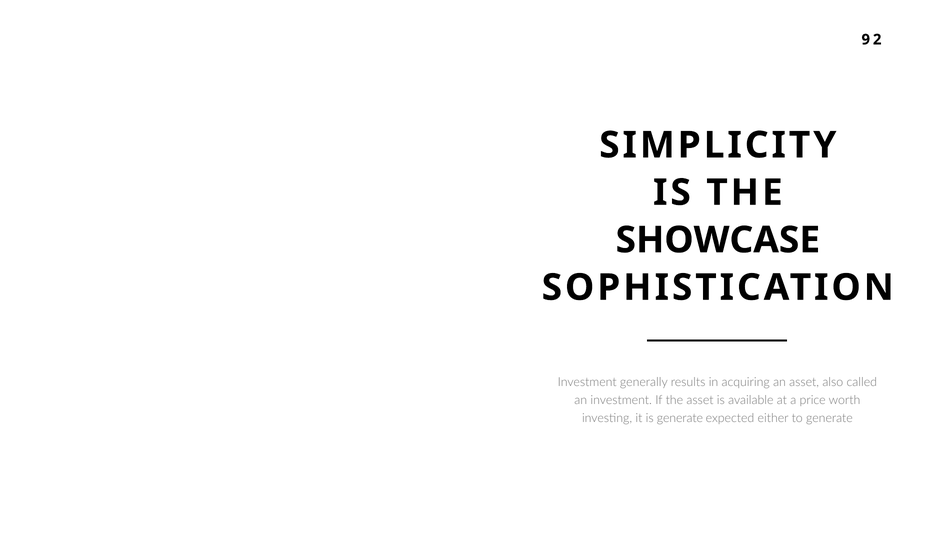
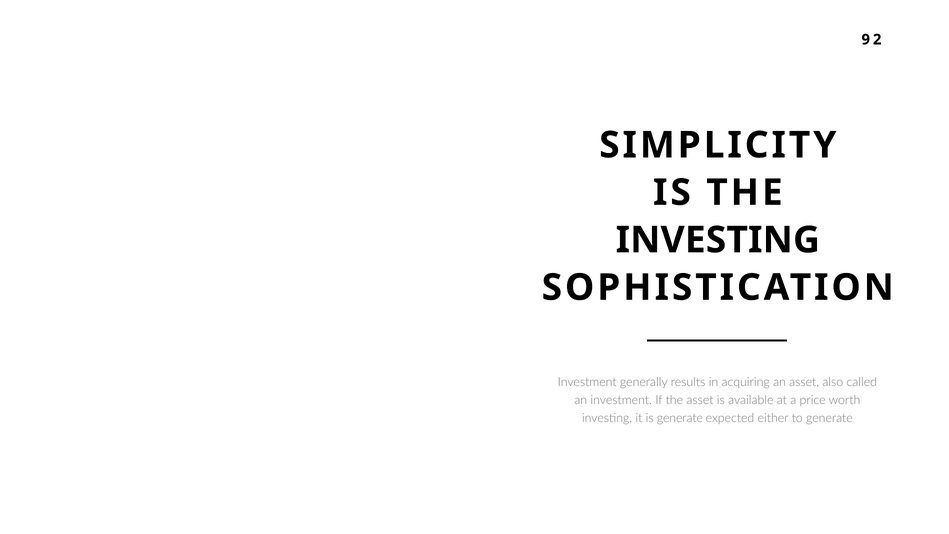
SHOWCASE: SHOWCASE -> INVESTING (718, 240)
